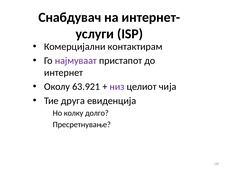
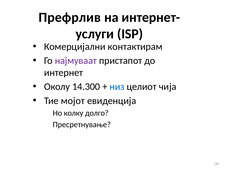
Снабдувач: Снабдувач -> Префрлив (70, 17)
63.921: 63.921 -> 14.300 (86, 87)
низ colour: purple -> blue (117, 87)
друга: друга -> мојот (73, 101)
